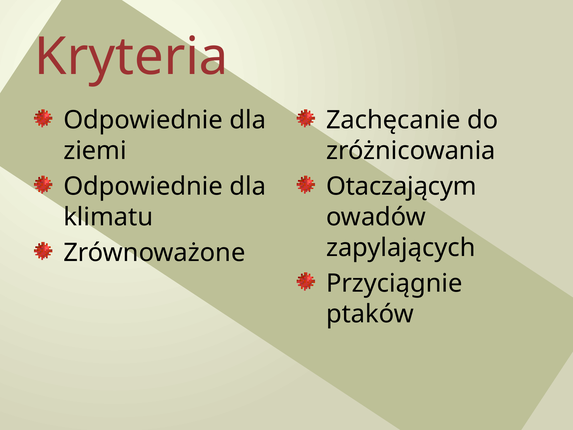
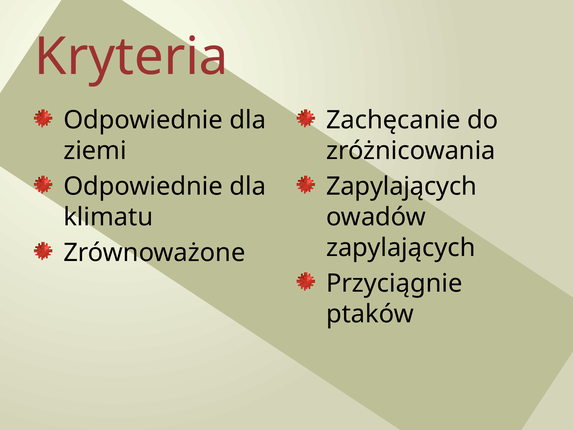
Otaczającym: Otaczającym -> Zapylających (401, 186)
